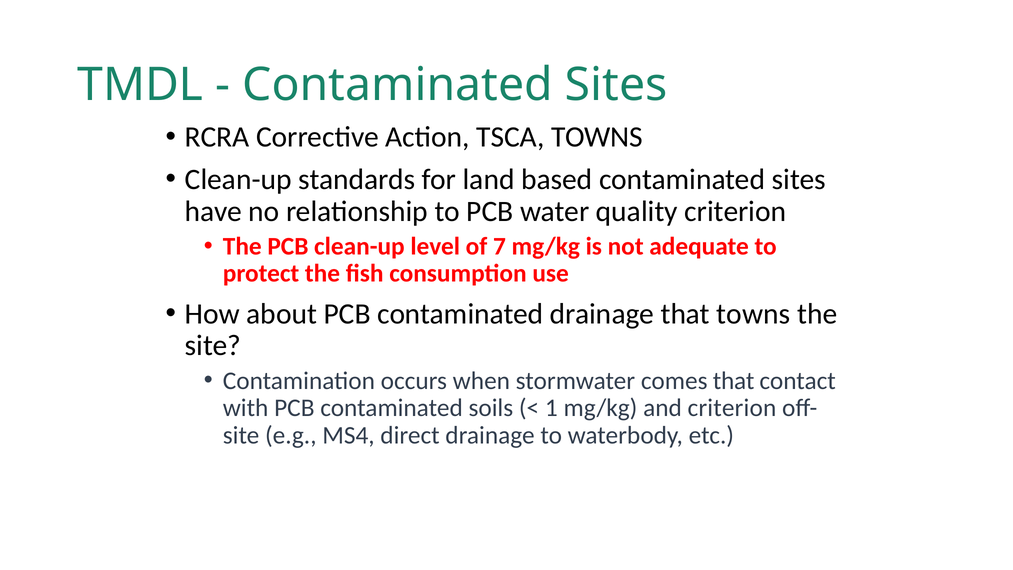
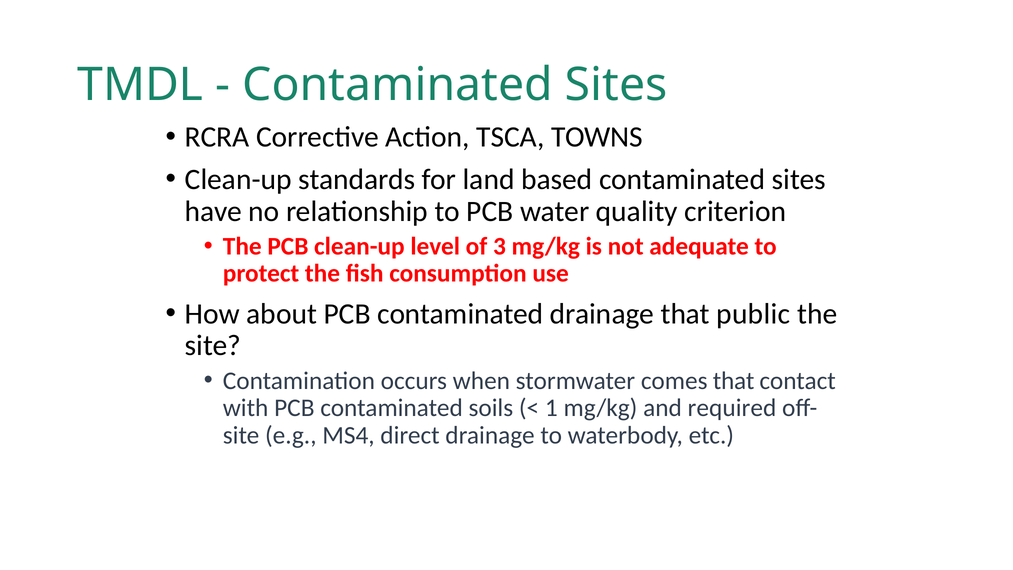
7: 7 -> 3 (499, 246)
that towns: towns -> public (753, 314)
and criterion: criterion -> required (732, 408)
